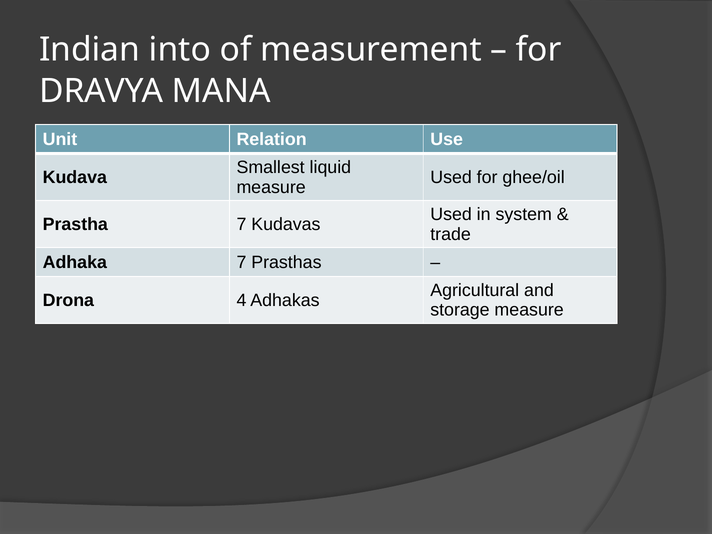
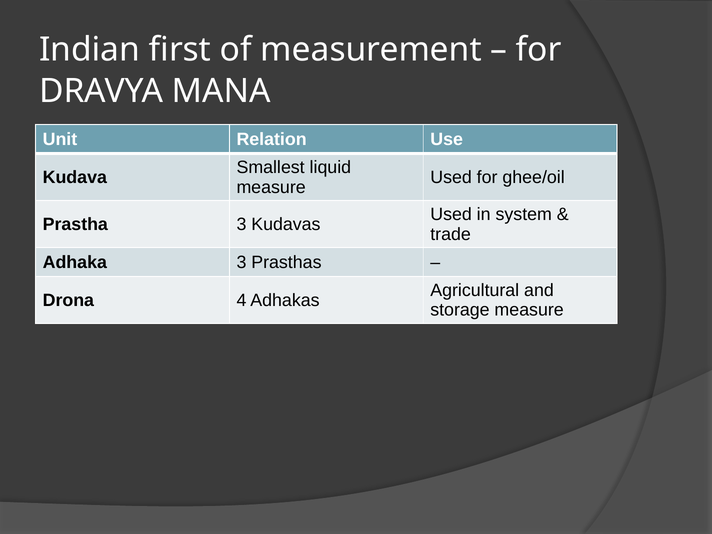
into: into -> first (180, 50)
Prastha 7: 7 -> 3 (241, 224)
Adhaka 7: 7 -> 3 (241, 262)
